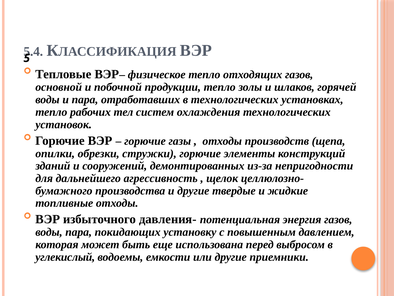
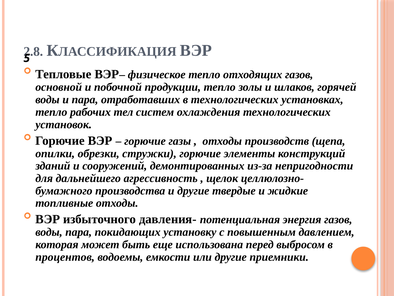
5.4: 5.4 -> 2.8 (33, 52)
углекислый: углекислый -> процентов (65, 257)
